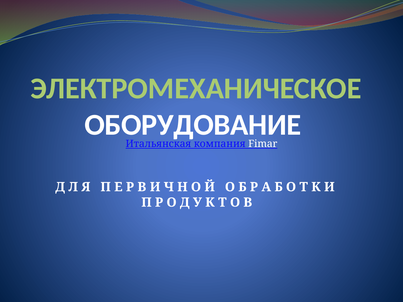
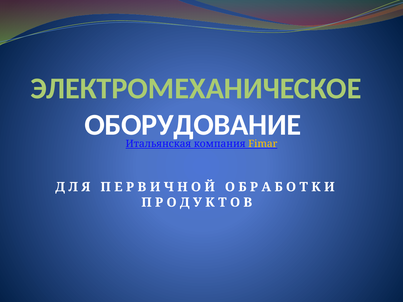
Fimar colour: white -> yellow (263, 144)
